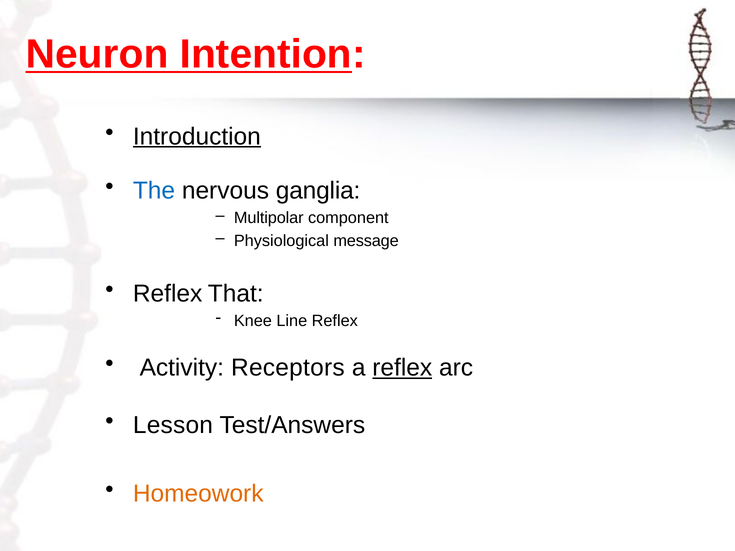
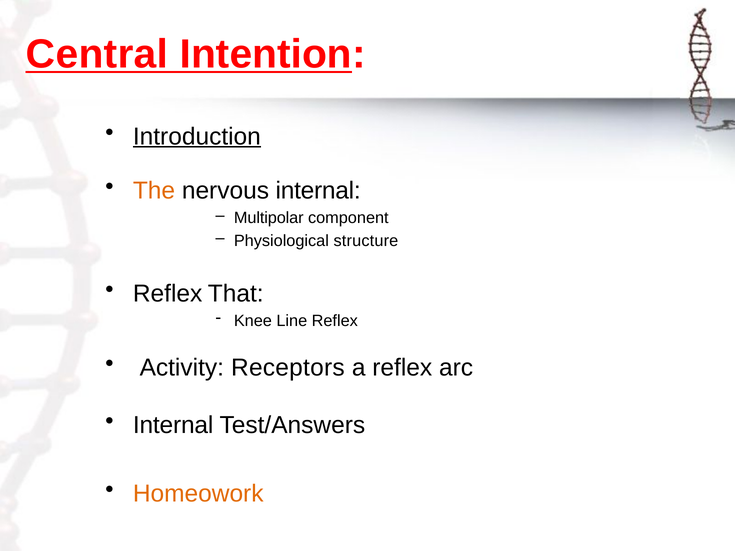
Neuron: Neuron -> Central (97, 54)
The colour: blue -> orange (154, 191)
nervous ganglia: ganglia -> internal (318, 191)
message: message -> structure (366, 241)
reflex underline: present -> none (402, 368)
Lesson: Lesson -> Internal (173, 425)
